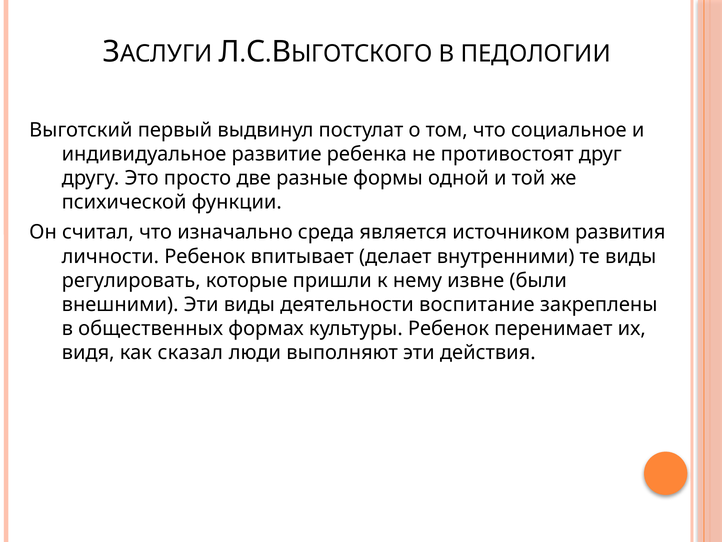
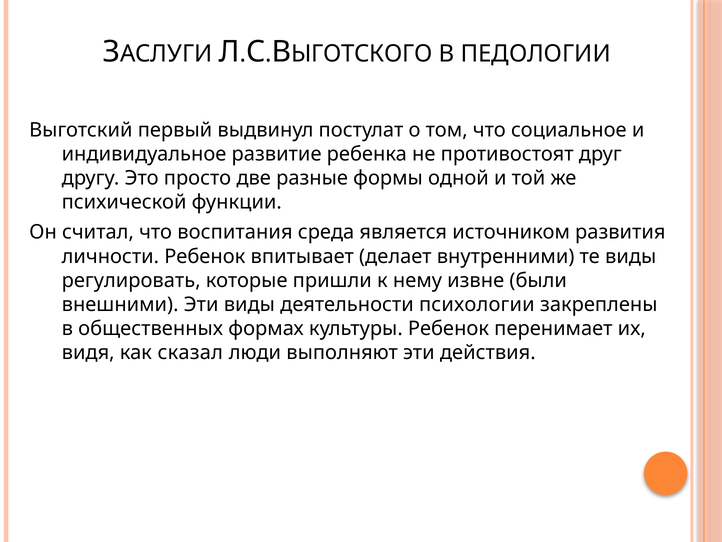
изначально: изначально -> воспитания (235, 232)
воспитание: воспитание -> психологии (477, 304)
